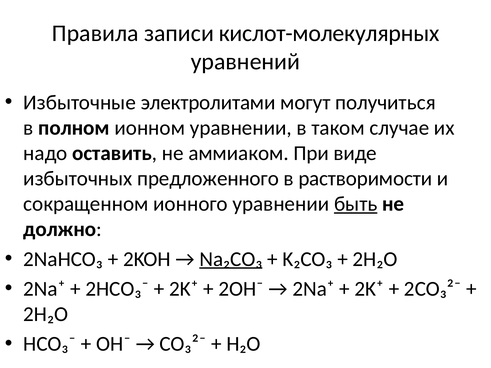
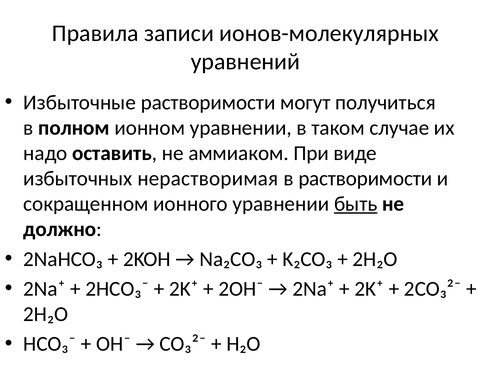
кислот-молекулярных: кислот-молекулярных -> ионов-молекулярных (329, 33)
Избыточные электролитами: электролитами -> растворимости (208, 103)
предложенного: предложенного -> нерастворимая (208, 179)
Na₂CO₃ underline: present -> none (231, 259)
